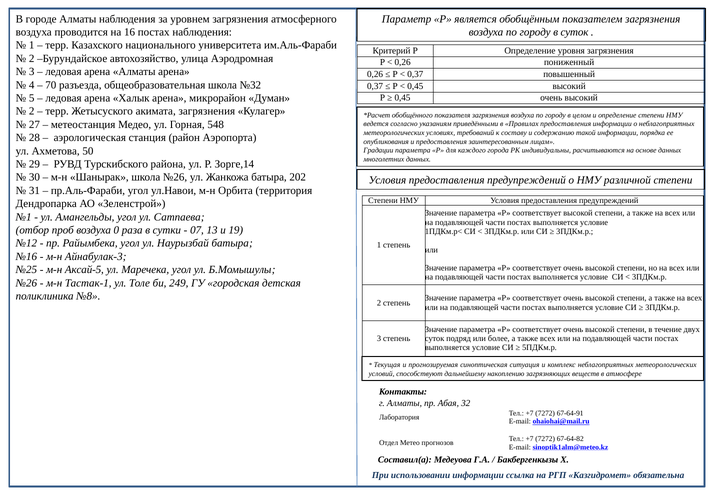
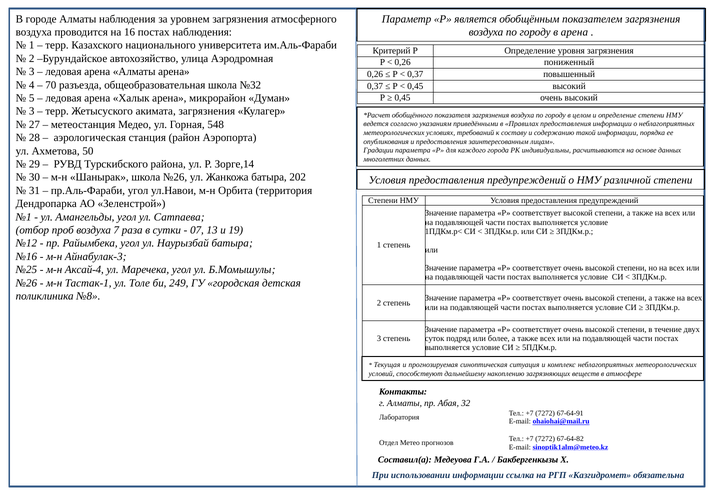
в суток: суток -> арена (574, 32)
2: 2 -> 3 (32, 111)
0: 0 -> 7 (116, 230)
Аксай-5: Аксай-5 -> Аксай-4 (84, 269)
